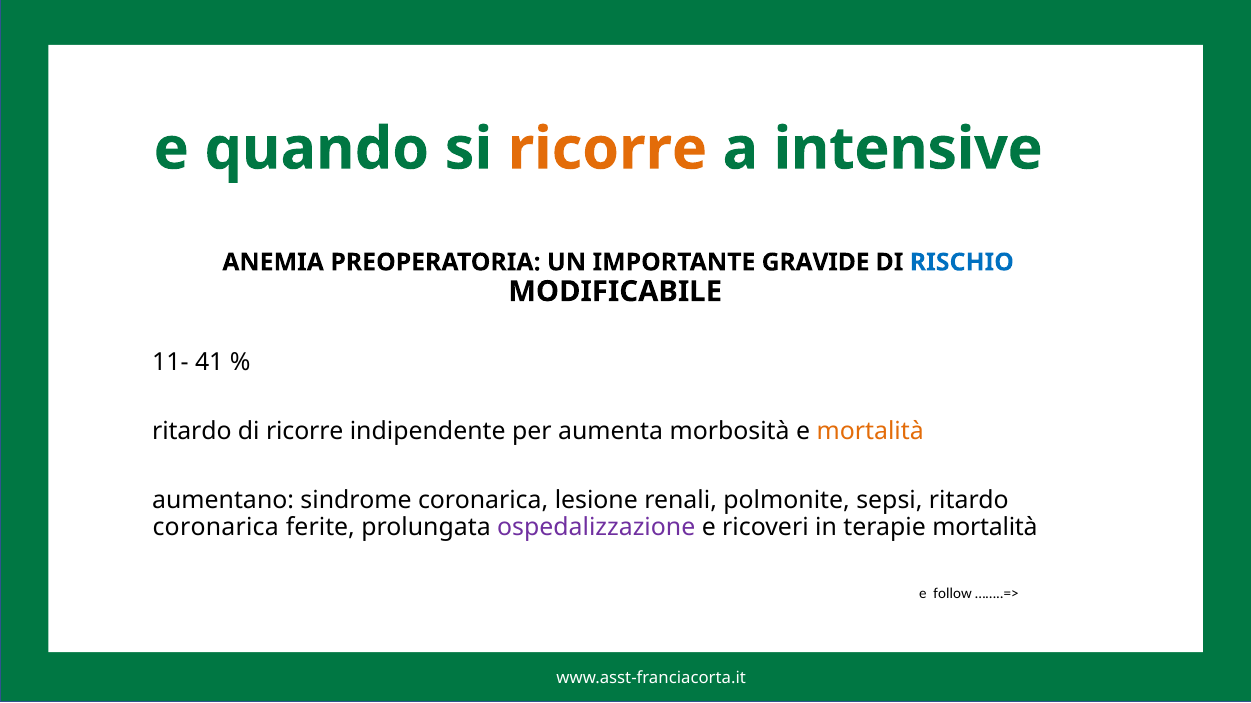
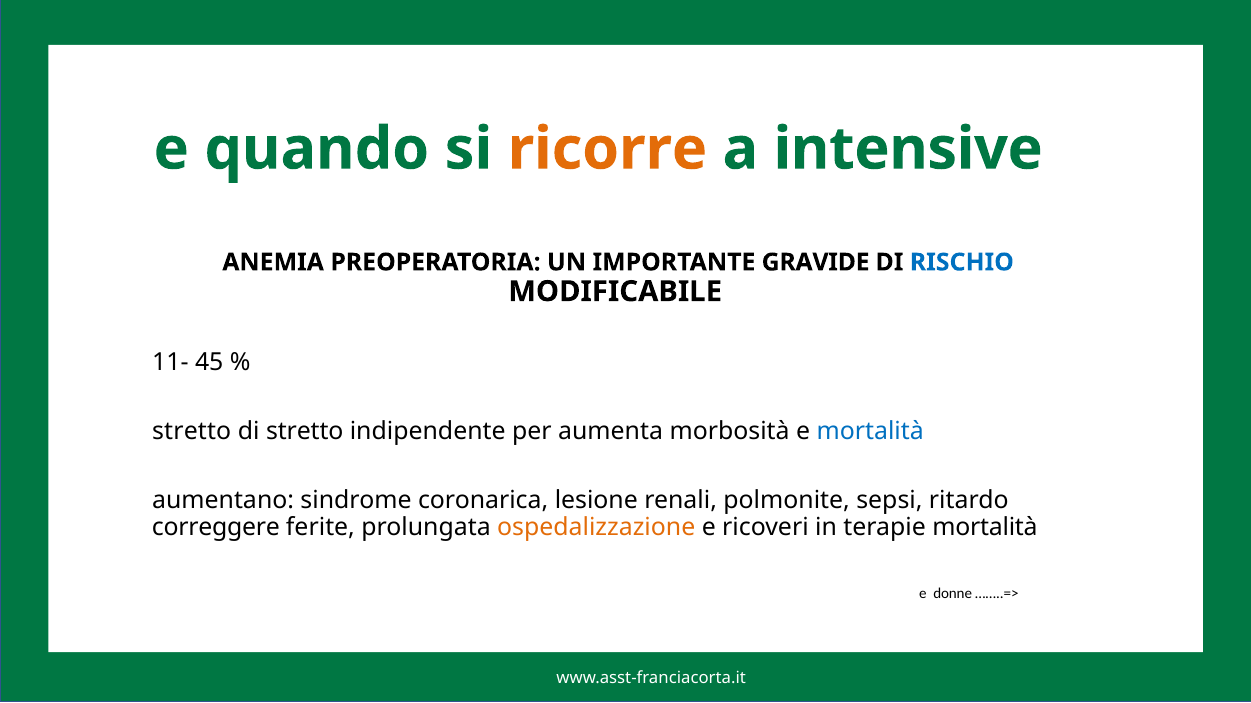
41: 41 -> 45 (209, 363)
ritardo: ritardo -> stretto (192, 432)
di ricorre: ricorre -> stretto (305, 432)
mortalità colour: orange -> blue (870, 432)
coronarica: coronarica -> correggere (216, 527)
ospedalizzazione colour: purple -> orange (596, 527)
follow: follow -> donne (953, 594)
